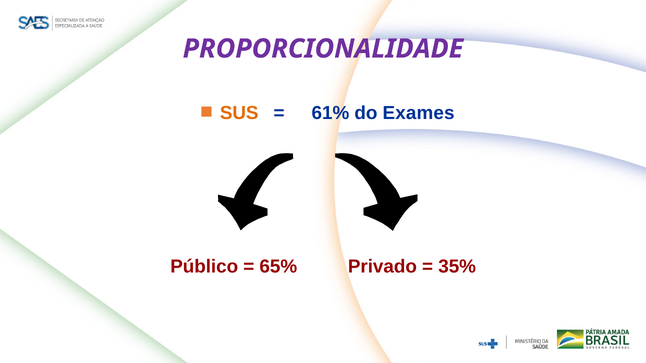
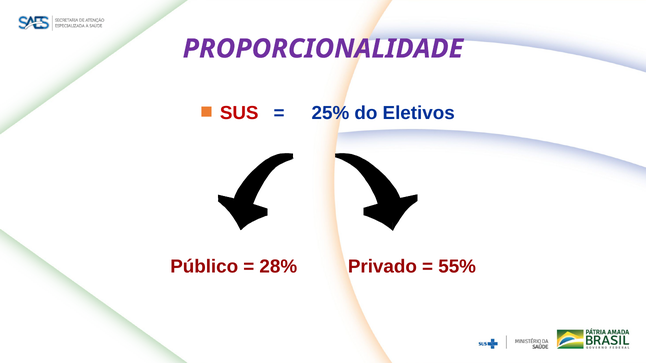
SUS colour: orange -> red (239, 113)
61%: 61% -> 25% (330, 113)
Exames: Exames -> Eletivos (419, 113)
65%: 65% -> 28% (278, 267)
35%: 35% -> 55% (457, 267)
